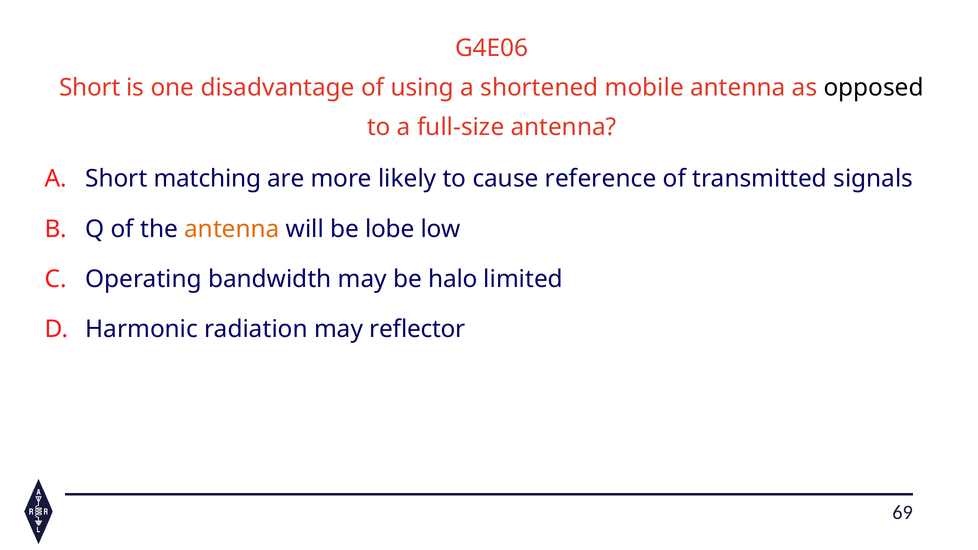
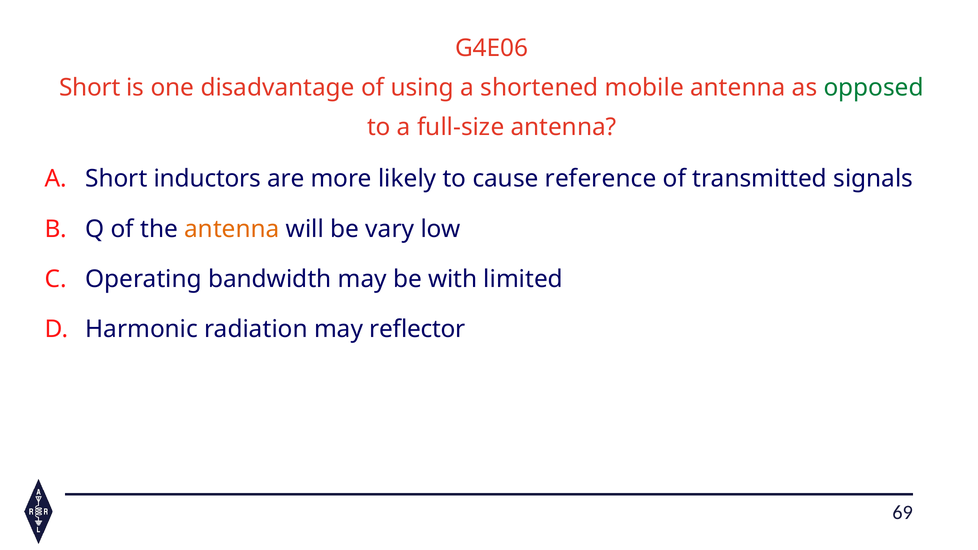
opposed colour: black -> green (874, 88)
matching: matching -> inductors (207, 179)
lobe: lobe -> vary (390, 229)
halo: halo -> with (453, 279)
